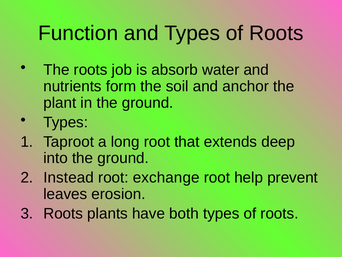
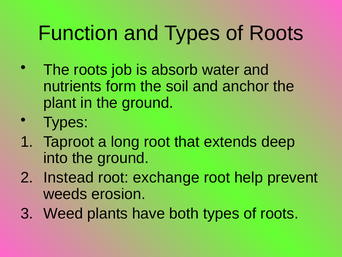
leaves: leaves -> weeds (65, 194)
Roots: Roots -> Weed (63, 213)
